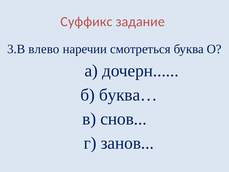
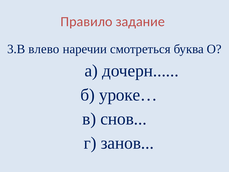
Суффикс: Суффикс -> Правило (86, 22)
буква…: буква… -> уроке… (128, 95)
